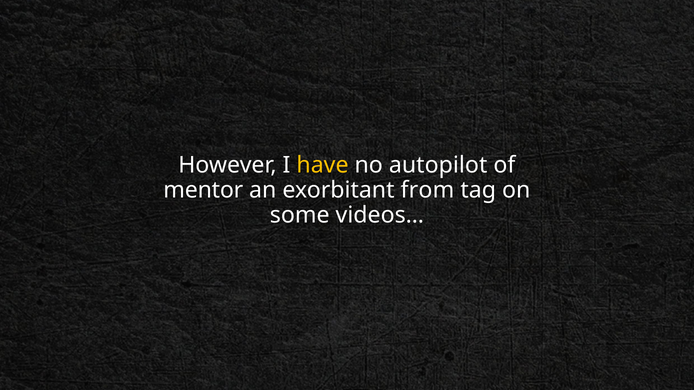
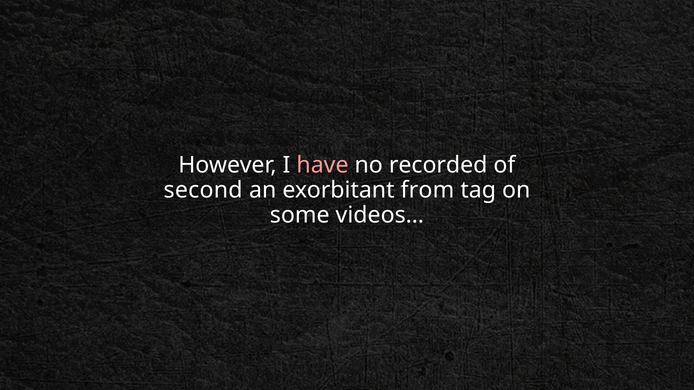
have colour: yellow -> pink (323, 165)
autopilot: autopilot -> recorded (438, 165)
mentor: mentor -> second (203, 190)
